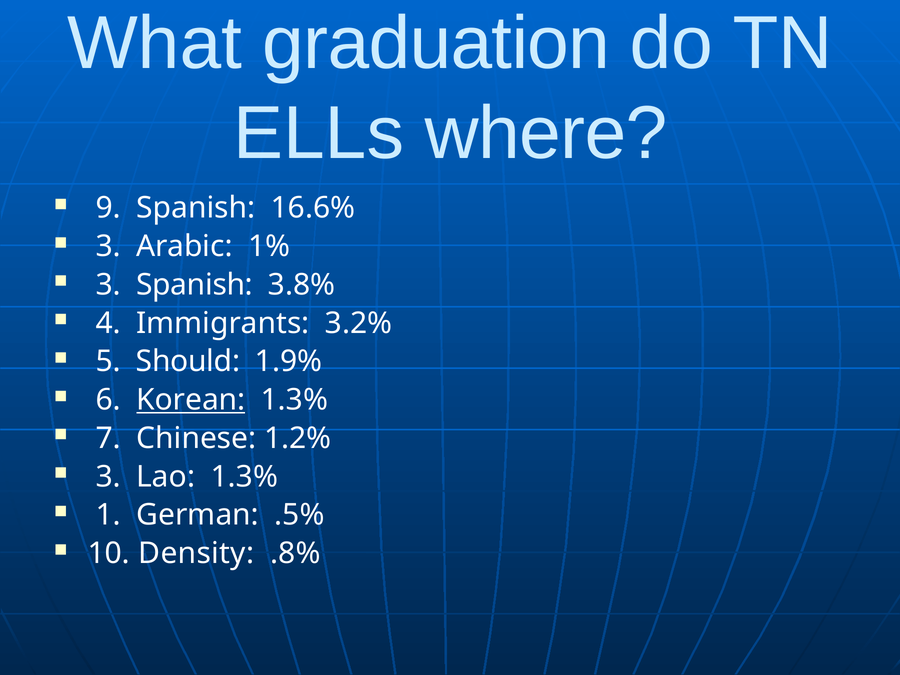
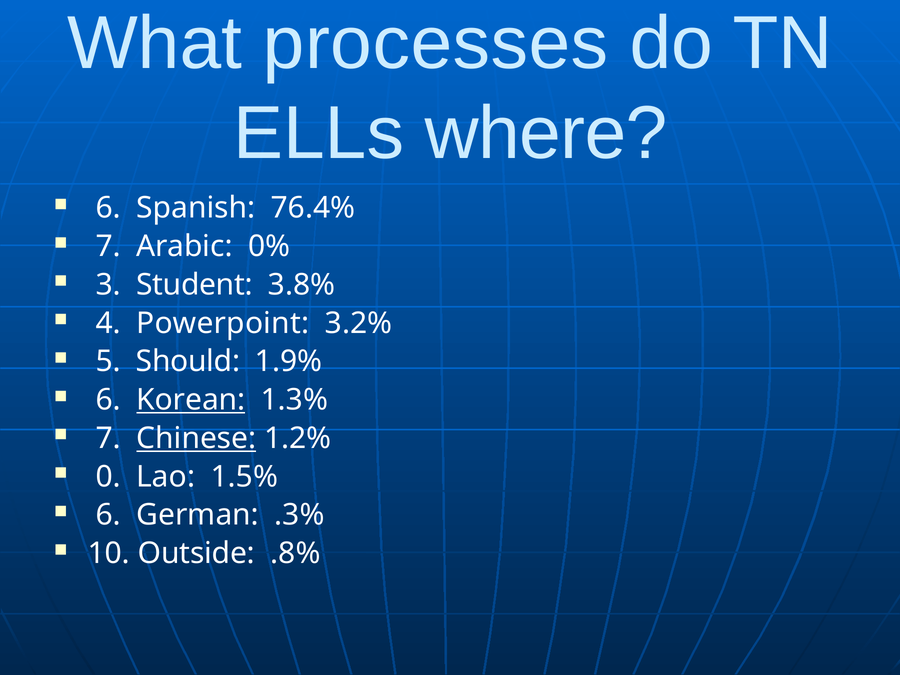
graduation: graduation -> processes (436, 44)
9: 9 -> 6 (108, 208)
16.6%: 16.6% -> 76.4% (313, 208)
3: 3 -> 7 (108, 246)
1%: 1% -> 0% (269, 246)
3 Spanish: Spanish -> Student (194, 285)
Immigrants: Immigrants -> Powerpoint (223, 323)
Chinese underline: none -> present (196, 438)
3: 3 -> 0 (108, 477)
Lao 1.3%: 1.3% -> 1.5% (244, 477)
1: 1 -> 6 (108, 515)
.5%: .5% -> .3% (299, 515)
Density: Density -> Outside (196, 553)
